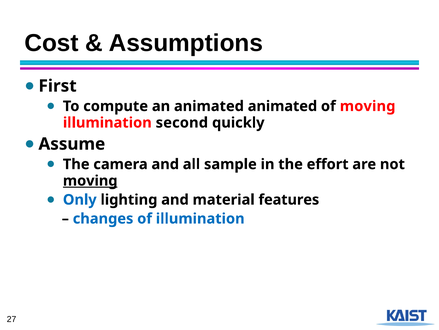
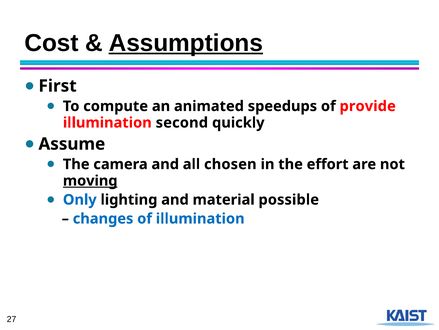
Assumptions underline: none -> present (186, 43)
animated animated: animated -> speedups (282, 106)
of moving: moving -> provide (368, 106)
sample: sample -> chosen (230, 164)
features: features -> possible (289, 199)
